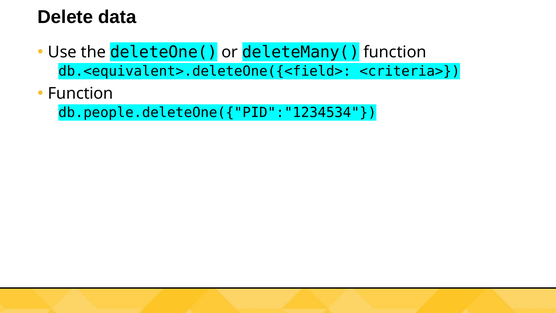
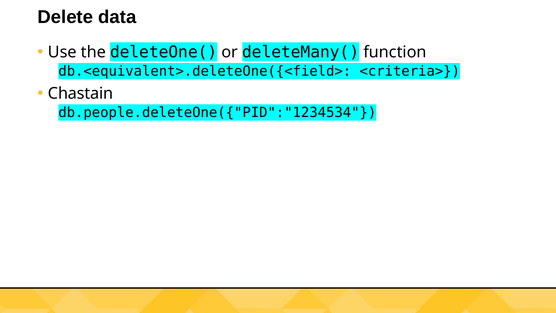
Function: Function -> Chastain (81, 93)
